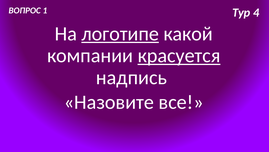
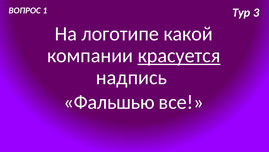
4: 4 -> 3 (256, 13)
логотипе underline: present -> none (120, 34)
Назовите: Назовите -> Фальшью (109, 102)
